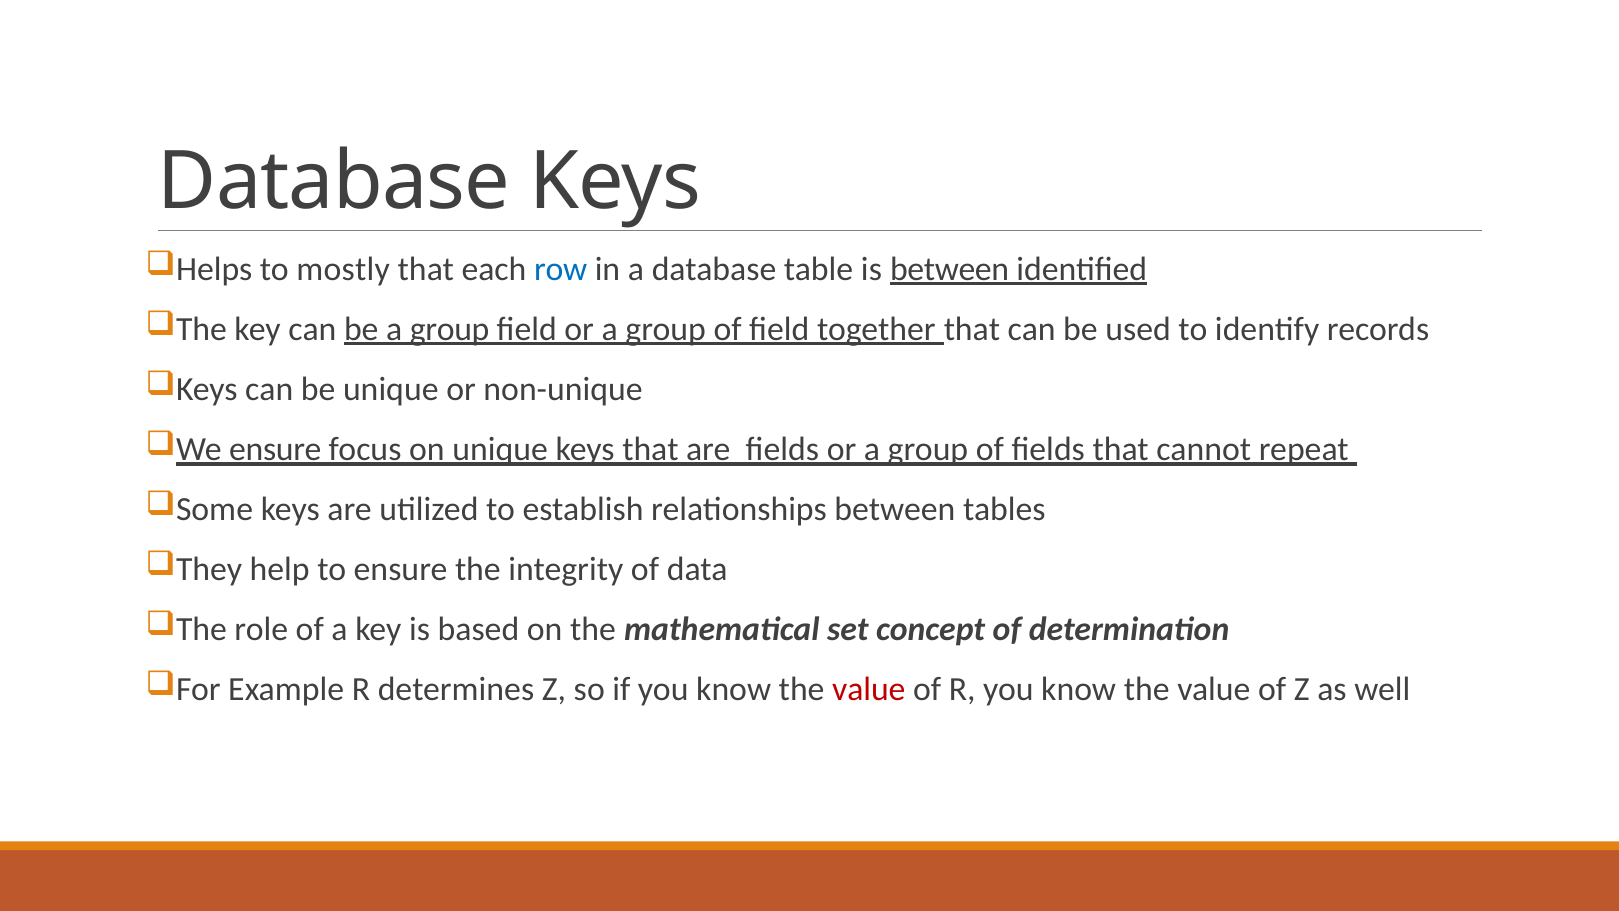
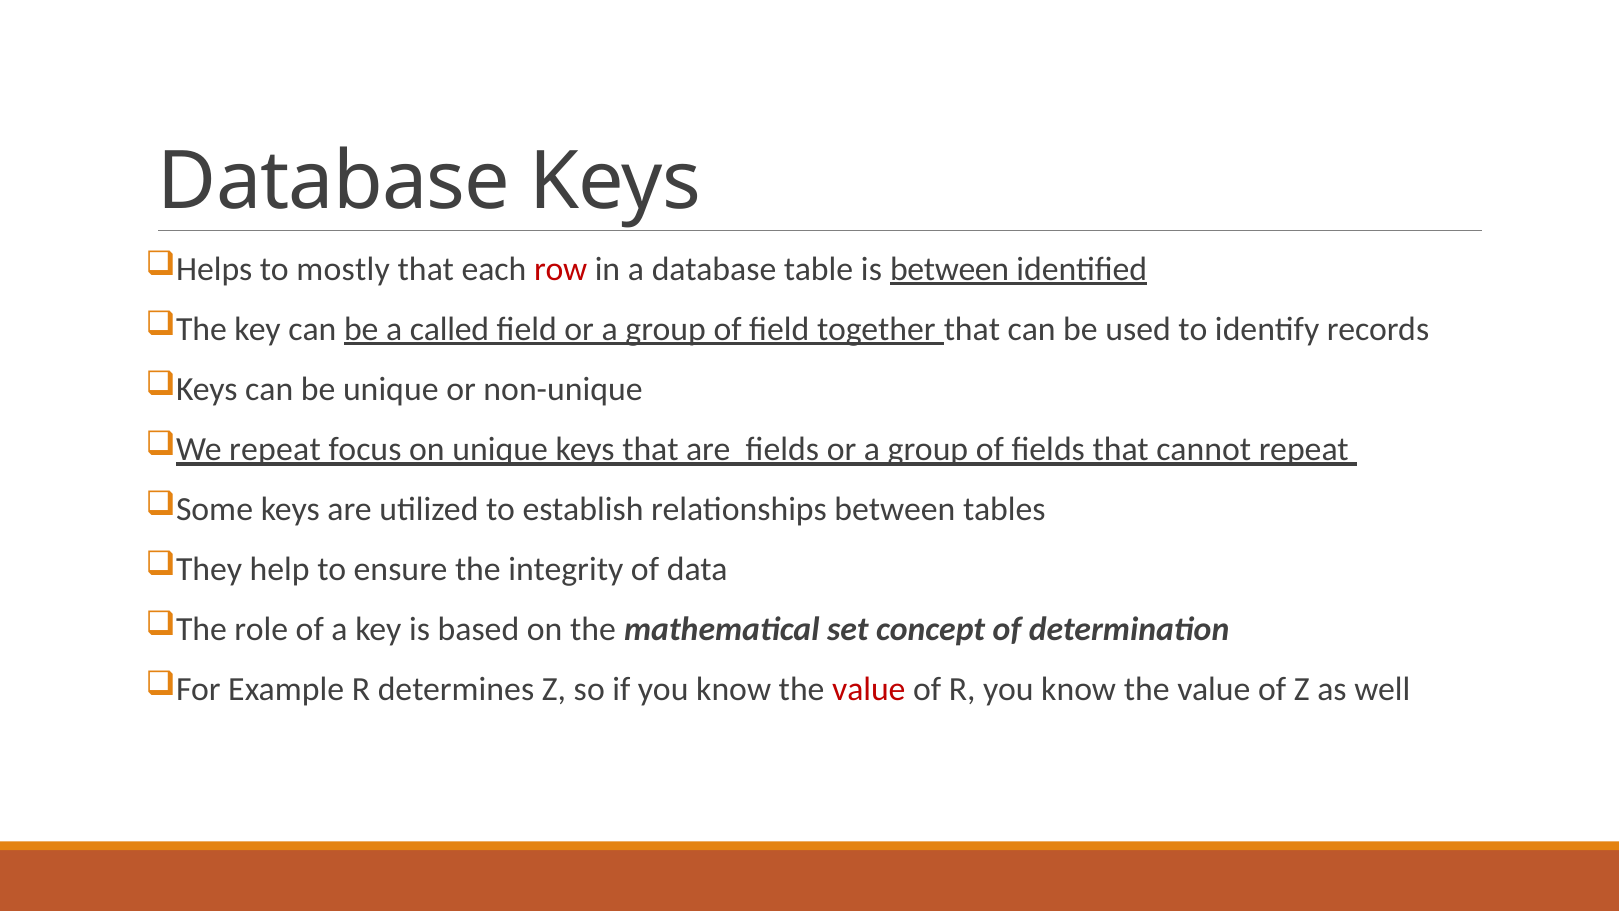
row colour: blue -> red (561, 269)
be a group: group -> called (450, 329)
We ensure: ensure -> repeat (275, 449)
